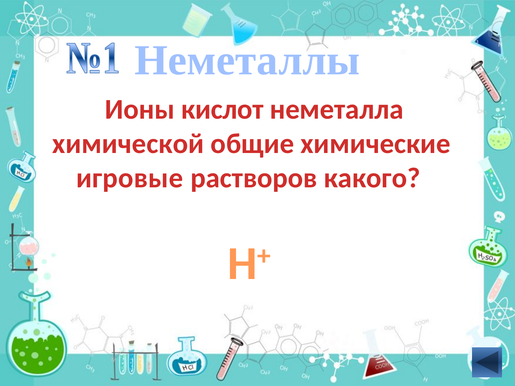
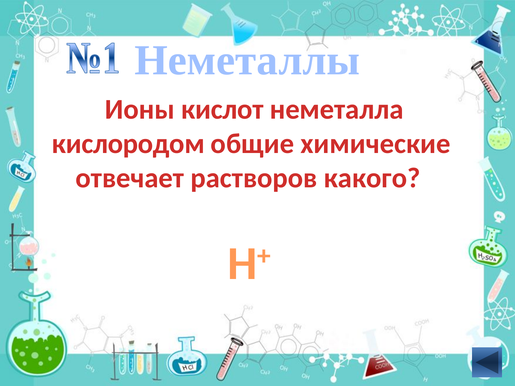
химической: химической -> кислородом (128, 144)
игровые: игровые -> отвечает (130, 178)
